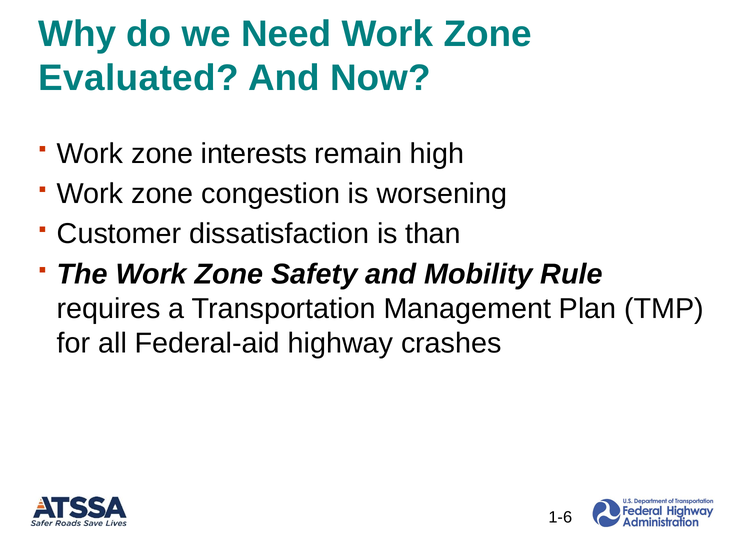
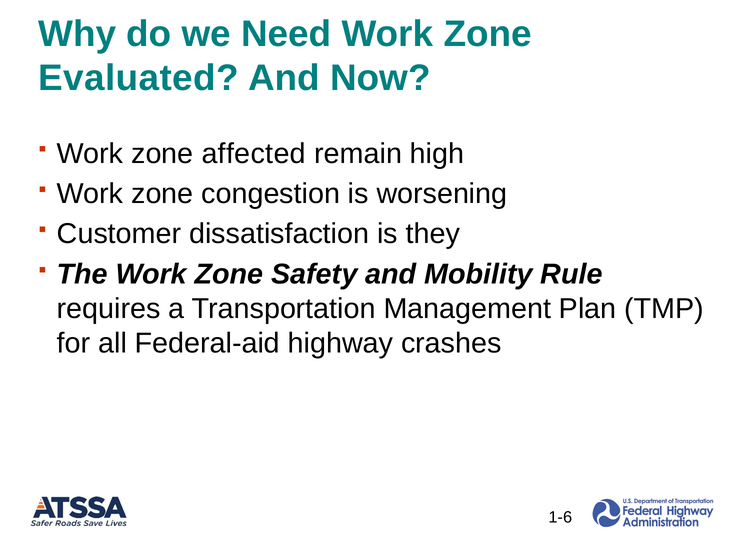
interests: interests -> affected (254, 154)
than: than -> they (433, 234)
